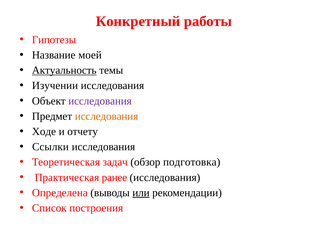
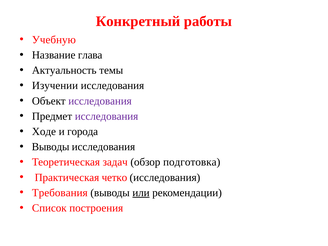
Гипотезы: Гипотезы -> Учебную (54, 40)
моей: моей -> глава (90, 55)
Актуальность underline: present -> none (64, 70)
исследования colour: orange -> purple (107, 116)
отчету: отчету -> города (83, 132)
Ссылки: Ссылки -> Выводы (51, 147)
ранее: ранее -> четко (114, 177)
Определена: Определена -> Требования (60, 193)
